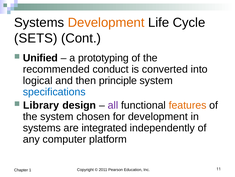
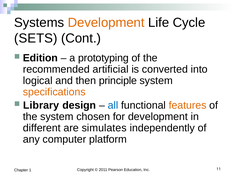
Unified: Unified -> Edition (40, 58)
conduct: conduct -> artificial (111, 69)
specifications colour: blue -> orange (54, 92)
all colour: purple -> blue (113, 105)
systems: systems -> different (42, 127)
integrated: integrated -> simulates (104, 127)
